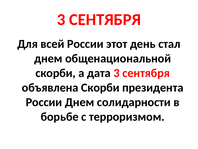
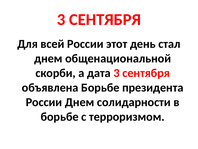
объявлена Скорби: Скорби -> Борьбе (100, 87)
